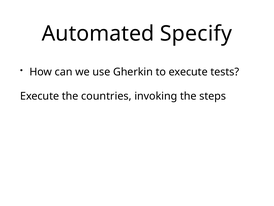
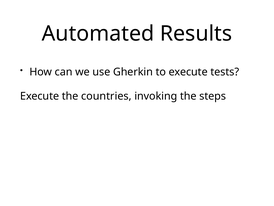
Specify: Specify -> Results (196, 34)
